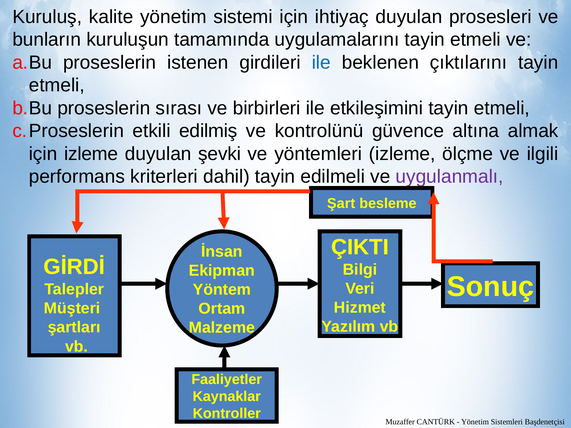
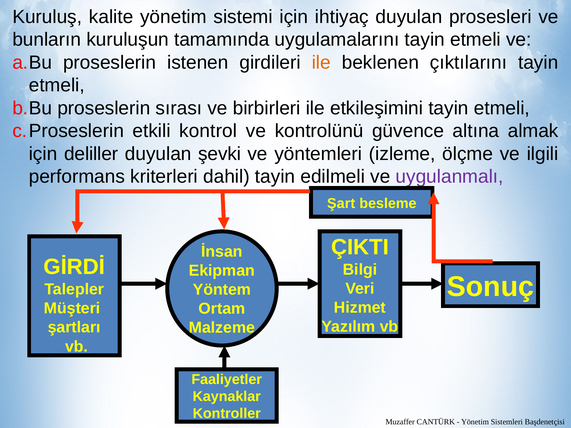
ile colour: blue -> orange (321, 63)
edilmiş: edilmiş -> kontrol (208, 131)
için izleme: izleme -> deliller (91, 154)
